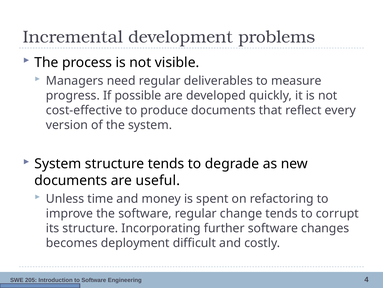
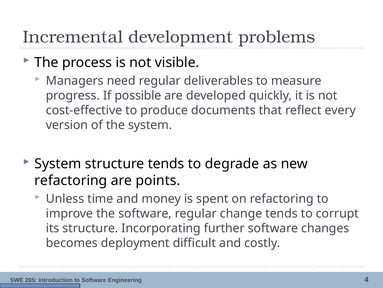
documents: documents -> refactoring (71, 180)
useful: useful -> points (158, 180)
